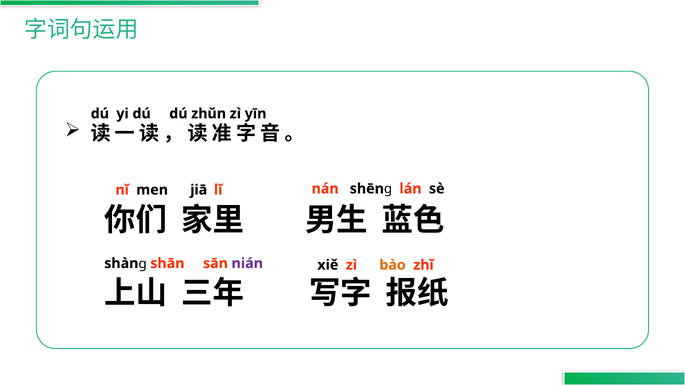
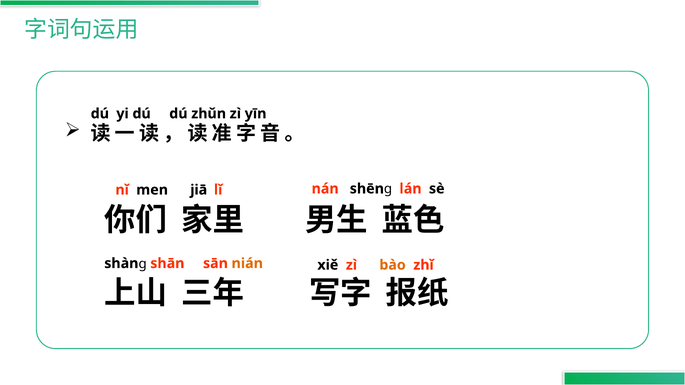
nián colour: purple -> orange (247, 264)
